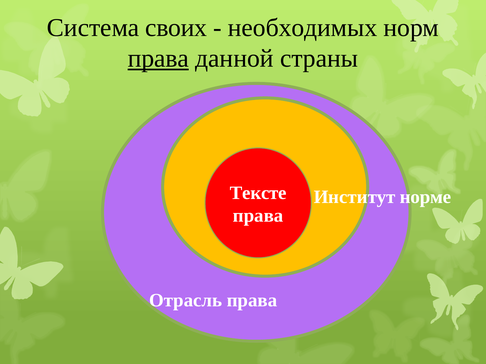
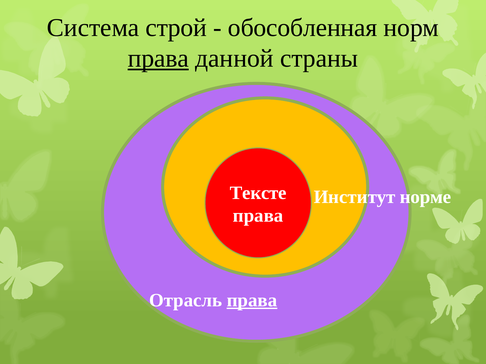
своих: своих -> строй (176, 28)
необходимых: необходимых -> обособленная (303, 28)
права underline: none -> present (252, 301)
